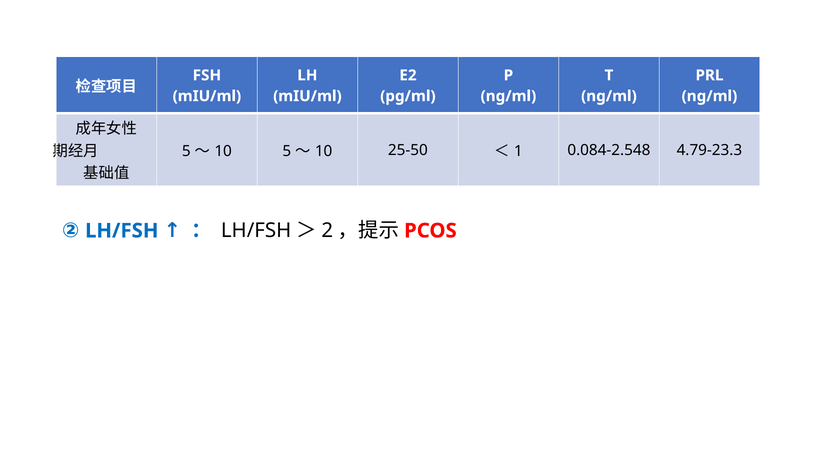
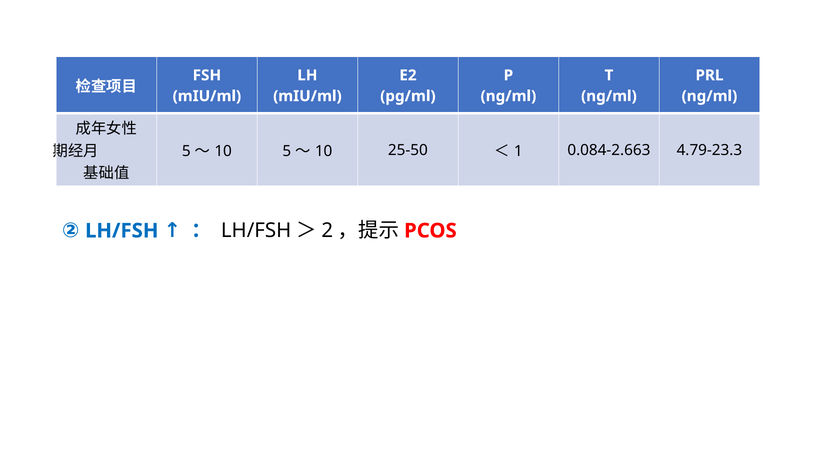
0.084-2.548: 0.084-2.548 -> 0.084-2.663 (609, 150)
